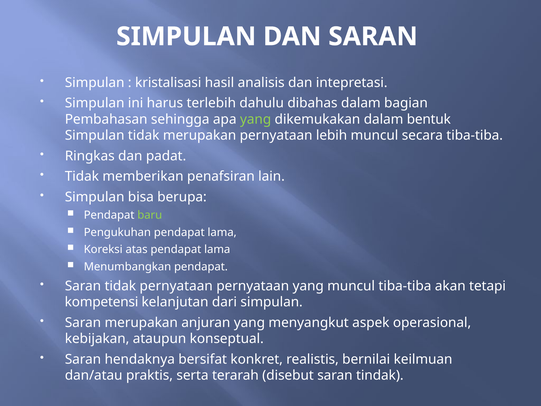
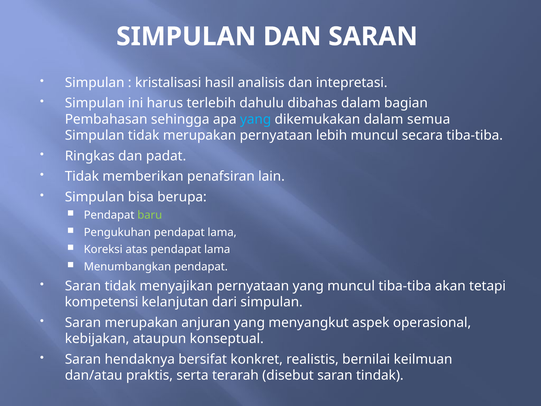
yang colour: light green -> light blue (256, 119)
bentuk: bentuk -> semua (429, 119)
tidak pernyataan: pernyataan -> menyajikan (176, 286)
